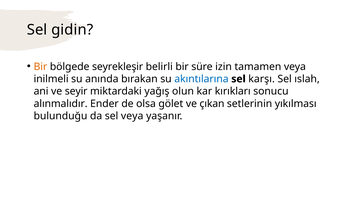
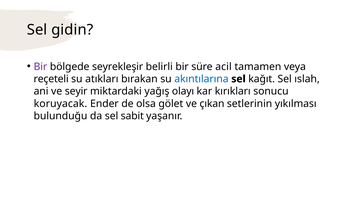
Bir colour: orange -> purple (40, 67)
izin: izin -> acil (223, 67)
inilmeli: inilmeli -> reçeteli (51, 79)
anında: anında -> atıkları (102, 79)
karşı: karşı -> kağıt (262, 79)
olun: olun -> olayı (183, 91)
alınmalıdır: alınmalıdır -> koruyacak (61, 104)
sel veya: veya -> sabit (132, 116)
